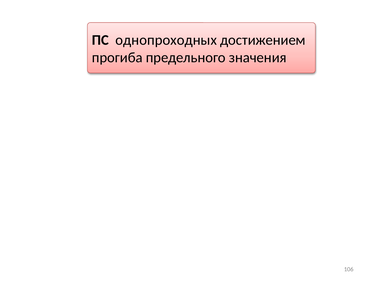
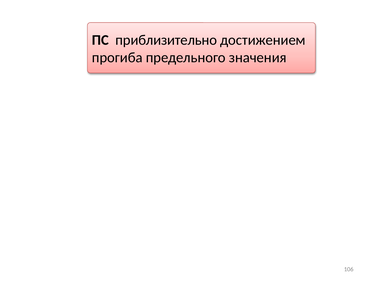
однопроходных: однопроходных -> приблизительно (166, 40)
